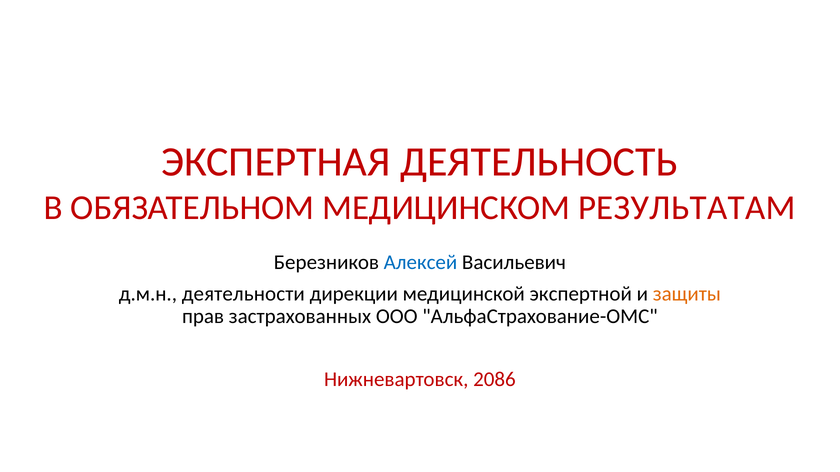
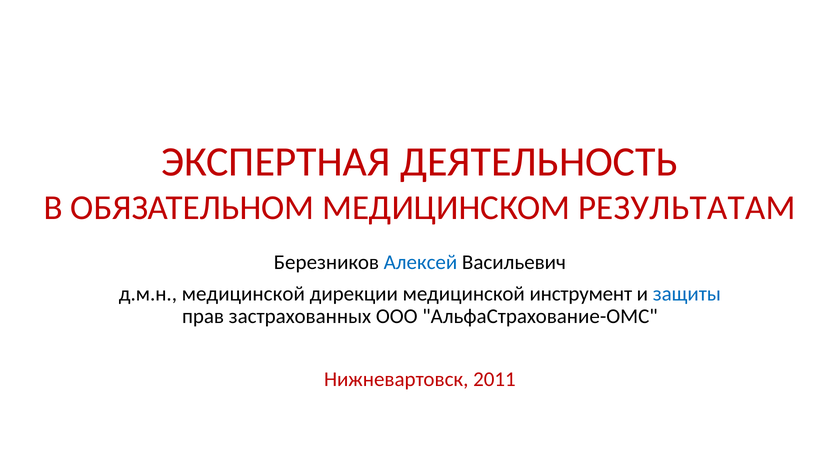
д.м.н деятельности: деятельности -> медицинской (243, 294)
экспертной: экспертной -> инструмент (581, 294)
защиты colour: orange -> blue (687, 294)
2086: 2086 -> 2011 (494, 379)
